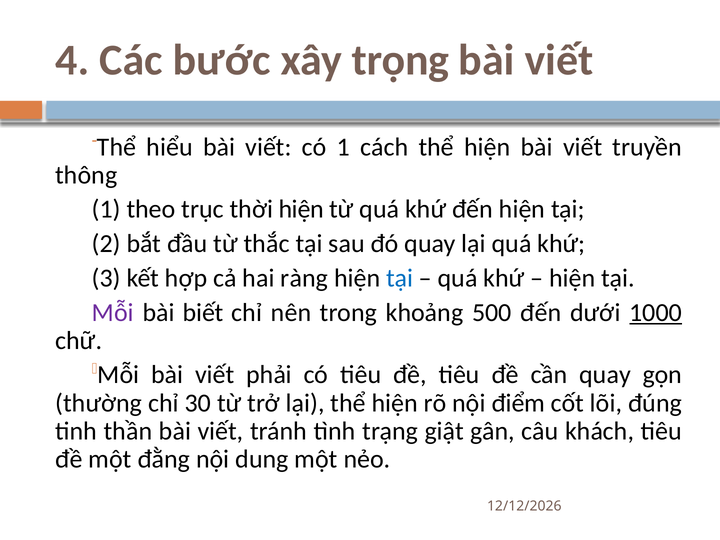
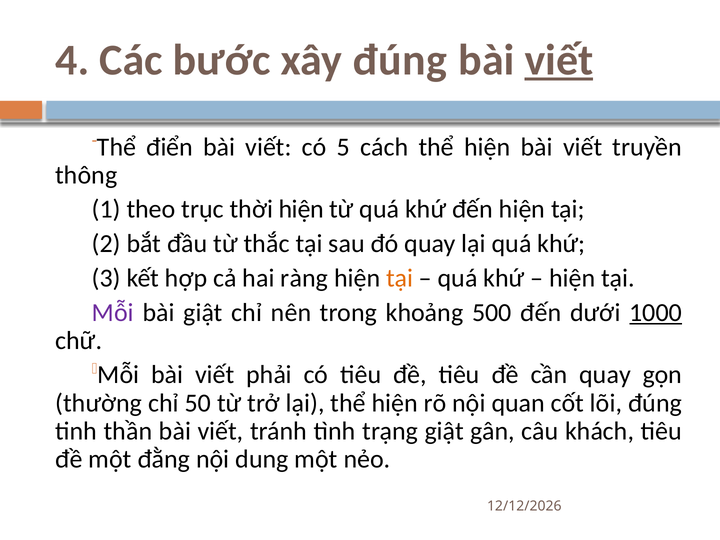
xây trọng: trọng -> đúng (400, 60)
viết underline: none -> present (559, 60)
hiểu: hiểu -> điển (170, 147)
có 1: 1 -> 5 (343, 147)
tại colour: blue -> orange (400, 278)
bài biết: biết -> giật (203, 312)
30: 30 -> 50 (198, 403)
điểm: điểm -> quan (518, 403)
